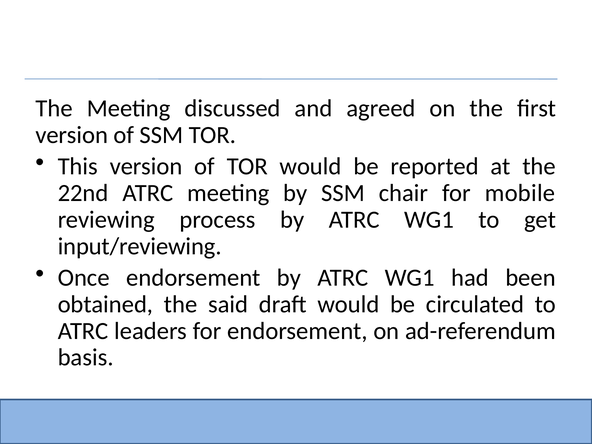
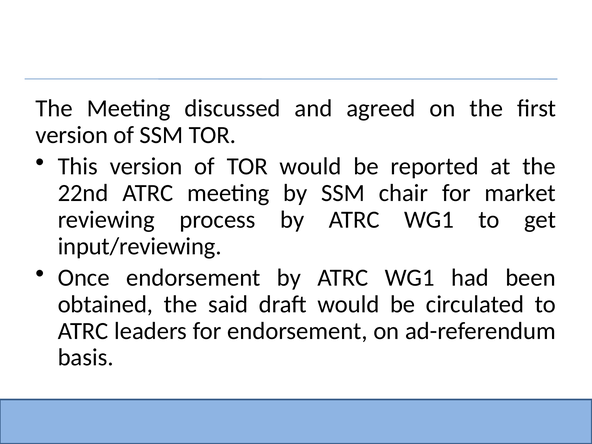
mobile: mobile -> market (520, 193)
